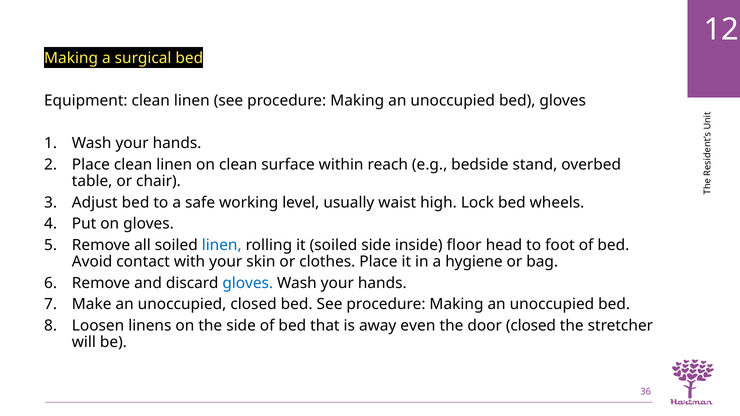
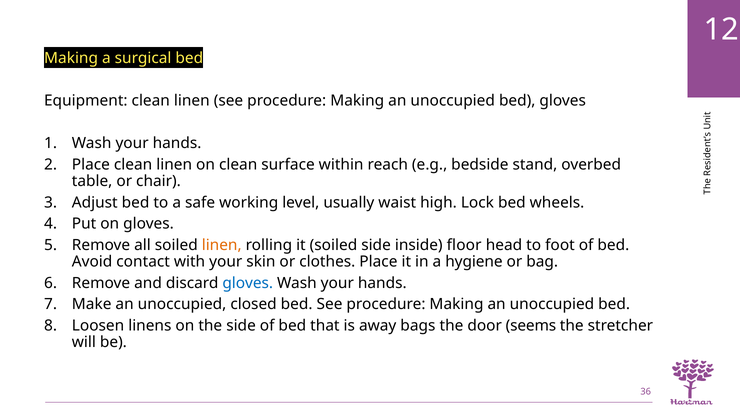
linen colour: blue -> orange (222, 245)
even: even -> bags (418, 326)
door closed: closed -> seems (531, 326)
